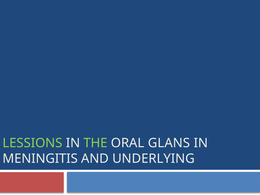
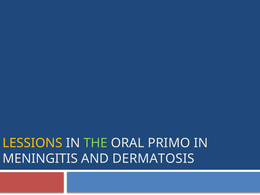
LESSIONS colour: light green -> yellow (32, 143)
GLANS: GLANS -> PRIMO (169, 143)
UNDERLYING: UNDERLYING -> DERMATOSIS (153, 159)
